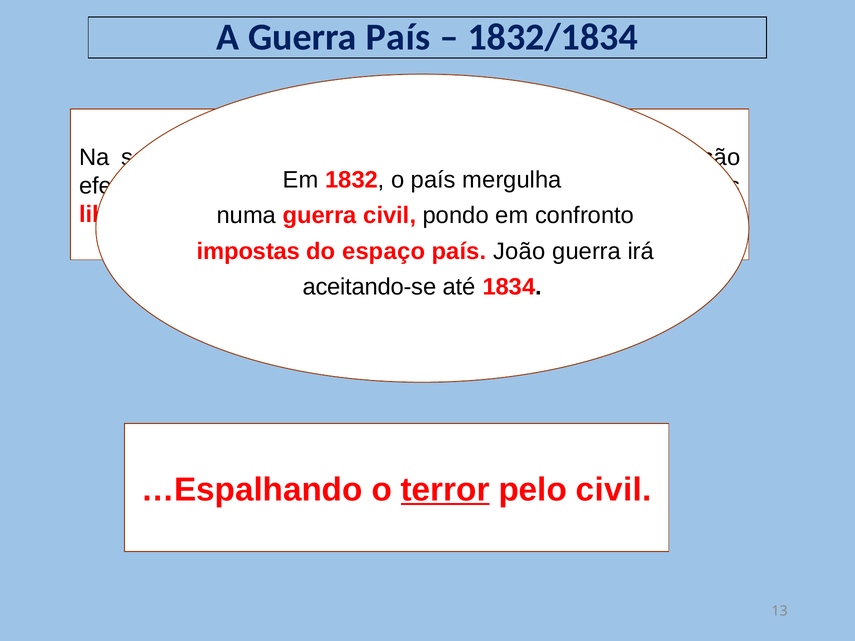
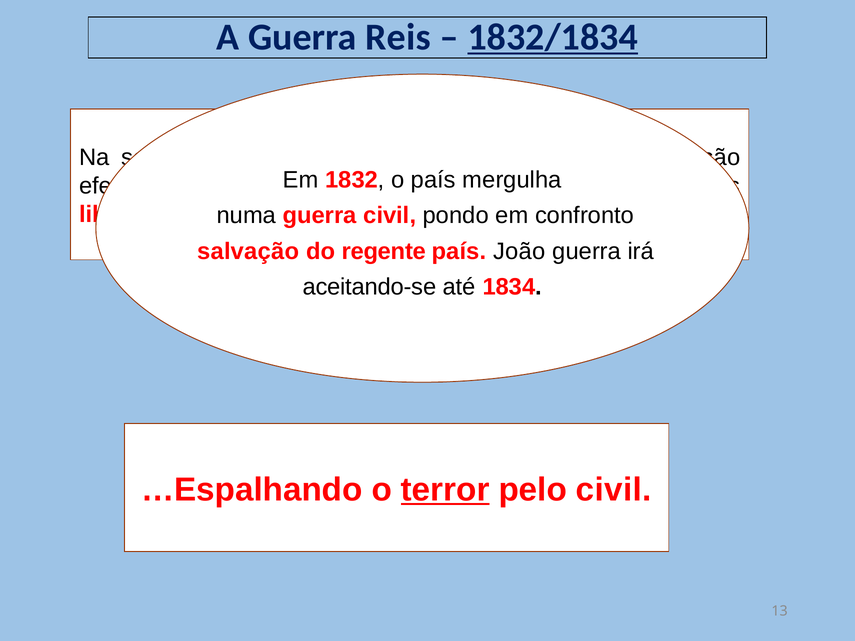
Guerra País: País -> Reis (398, 37)
1832/1834 underline: none -> present (553, 37)
impostas: impostas -> salvação (248, 251)
espaço: espaço -> regente (384, 251)
